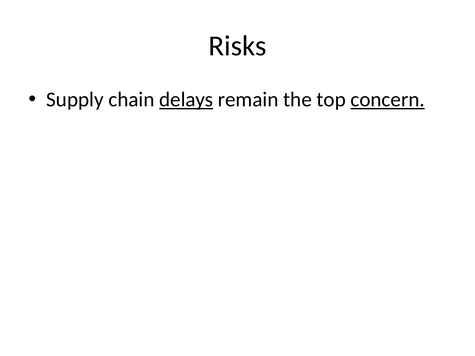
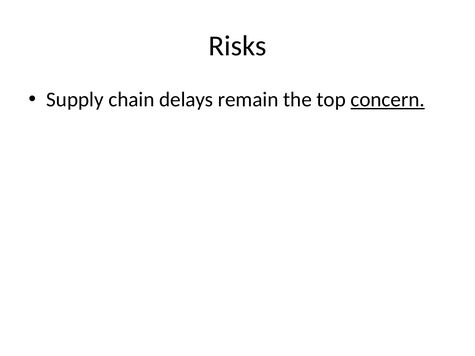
delays underline: present -> none (186, 100)
